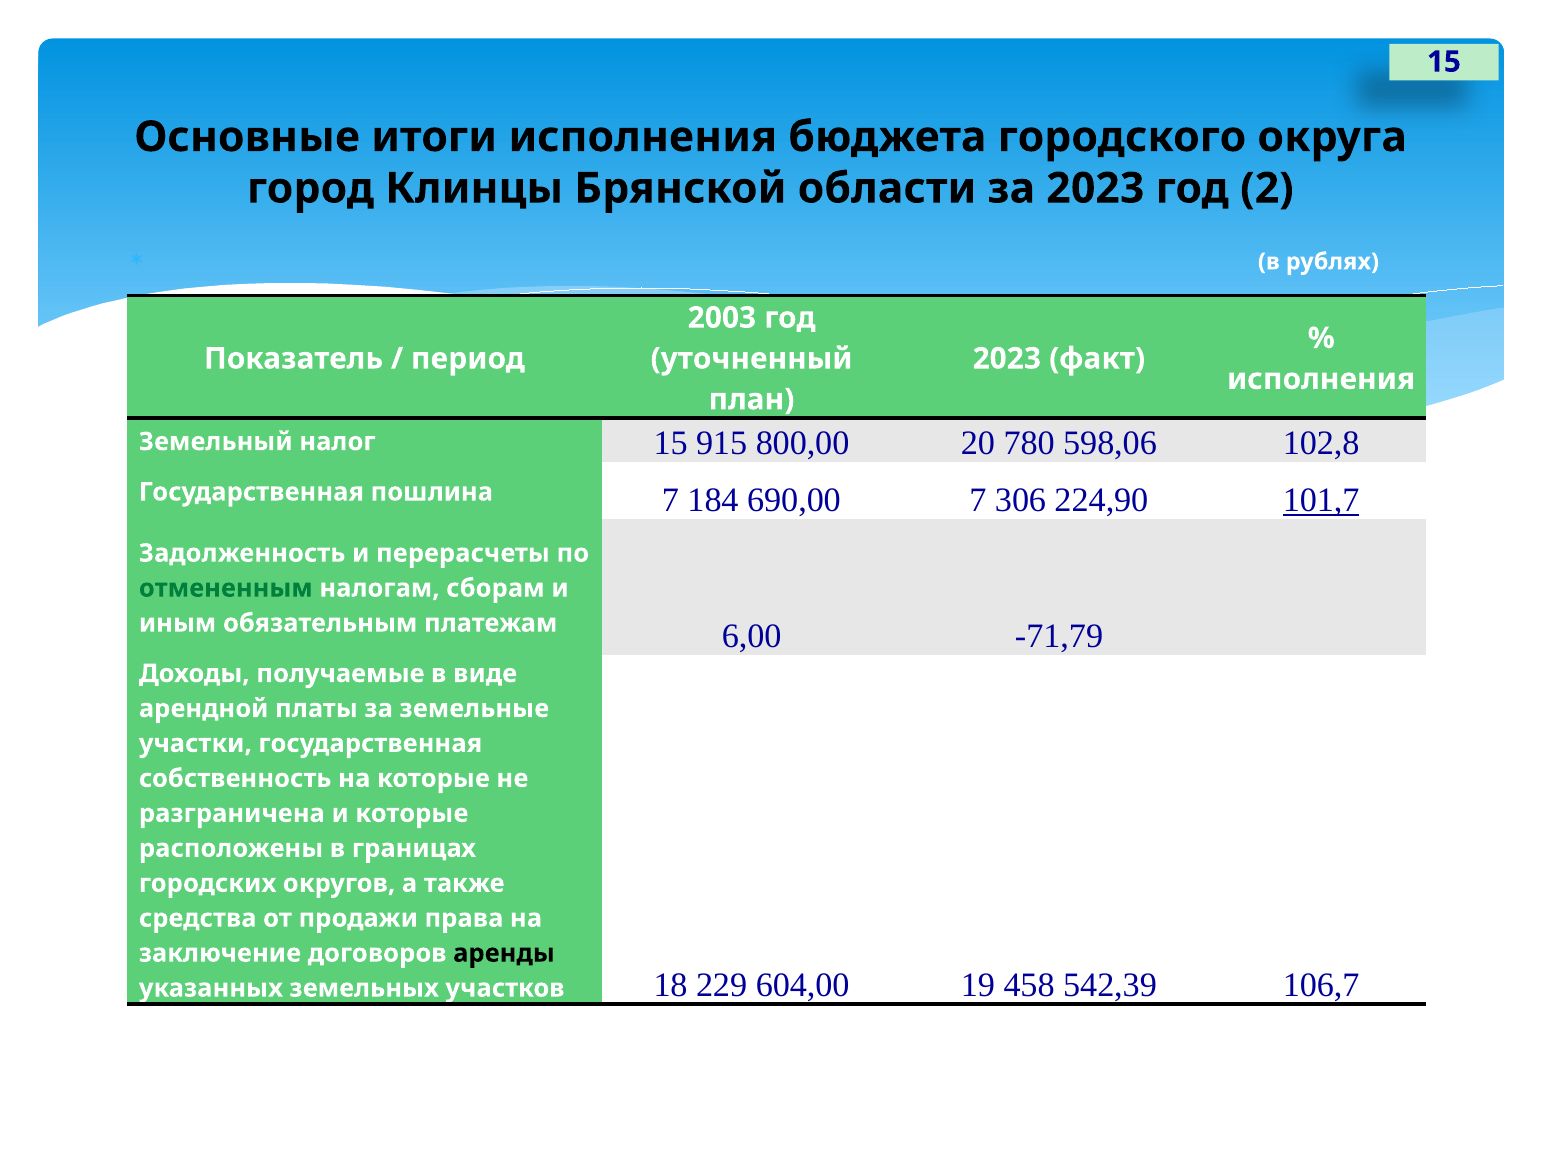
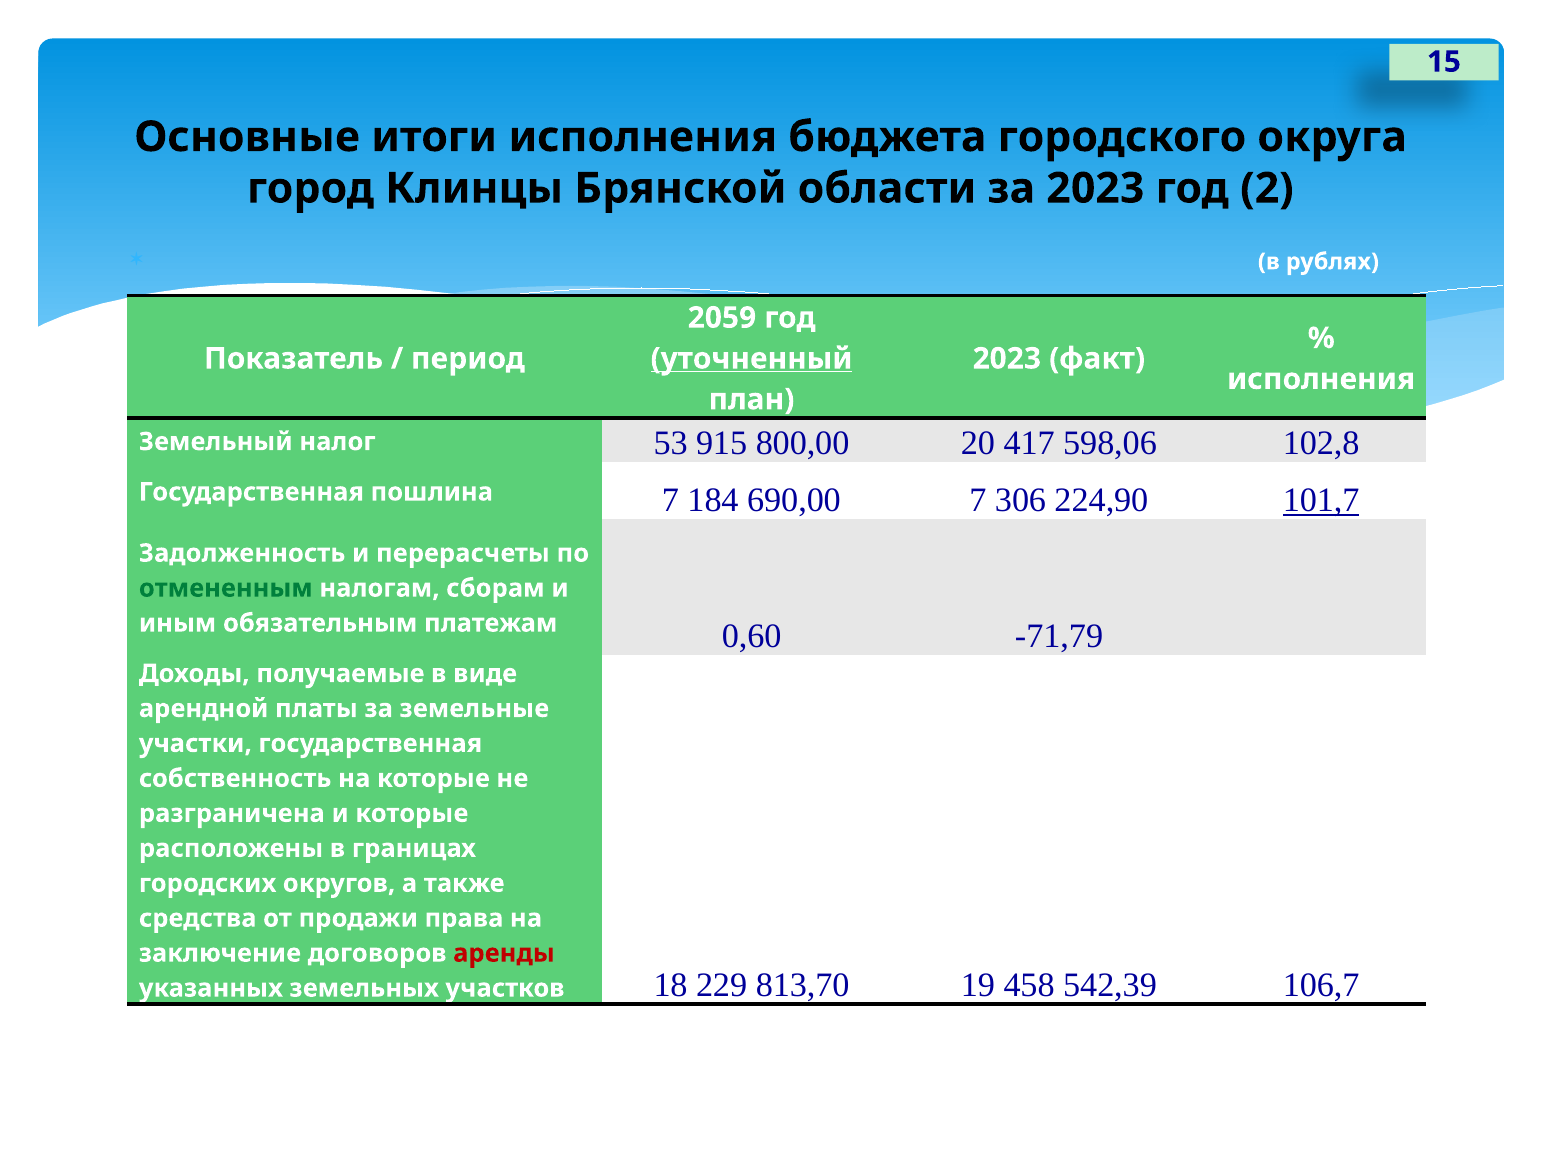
2003: 2003 -> 2059 (722, 318)
уточненный underline: none -> present (752, 359)
налог 15: 15 -> 53 (671, 443)
780: 780 -> 417 (1029, 443)
6,00: 6,00 -> 0,60 (752, 636)
аренды colour: black -> red (504, 953)
604,00: 604,00 -> 813,70 (803, 985)
